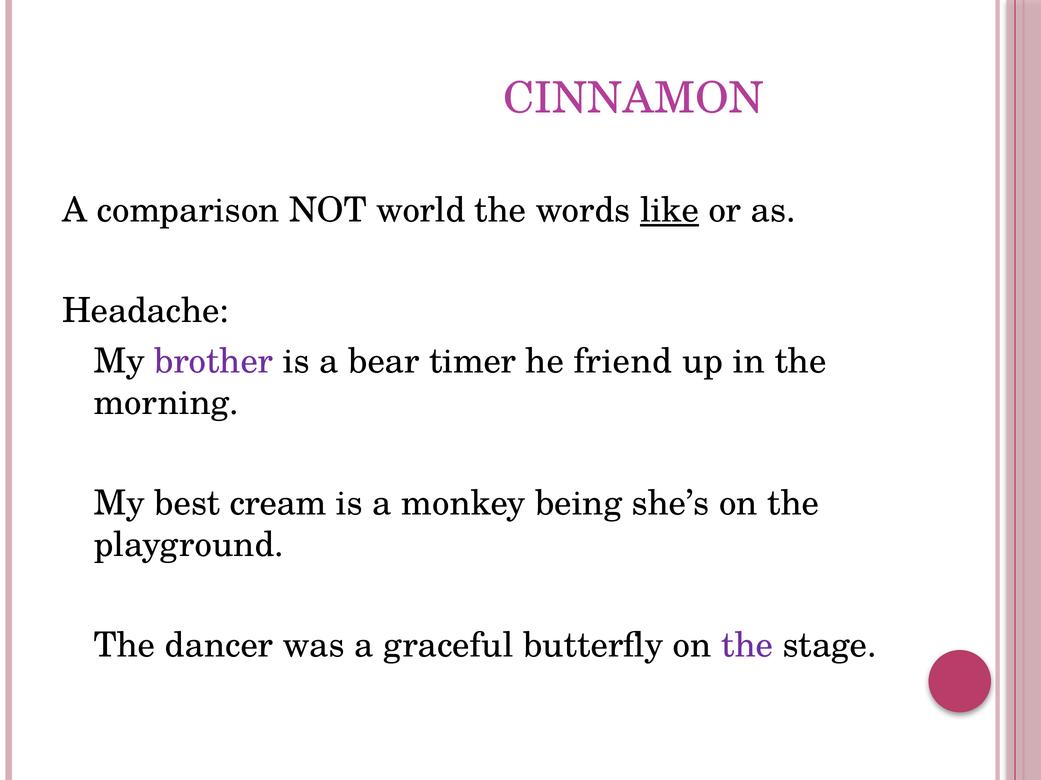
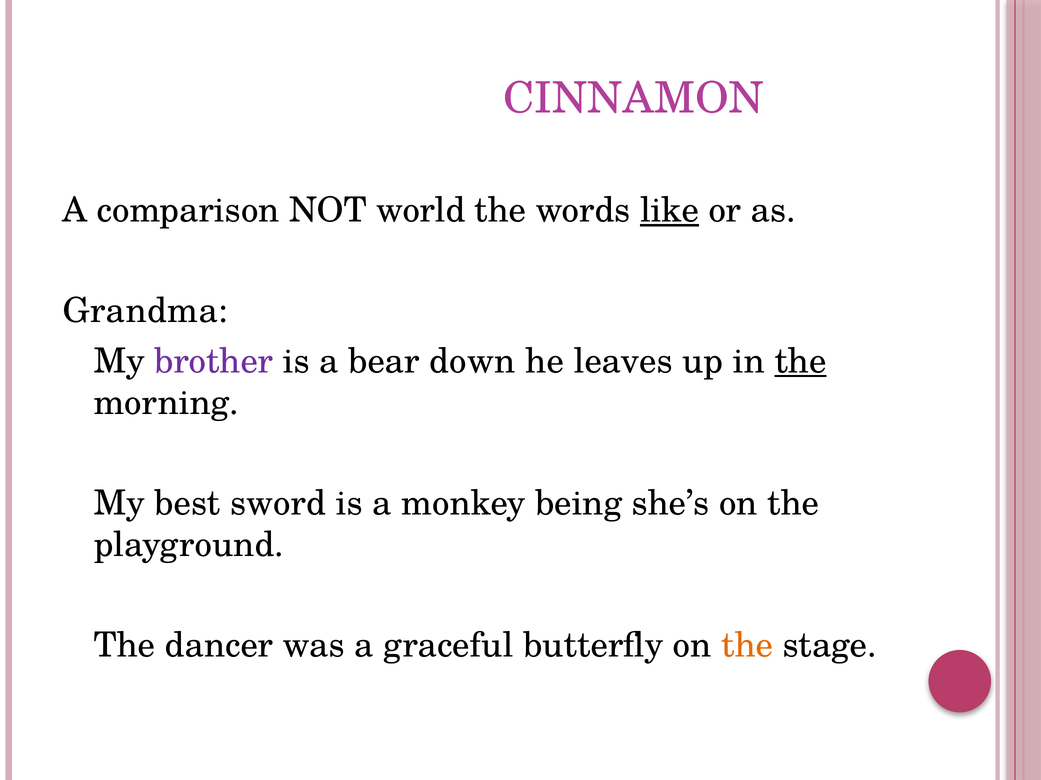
Headache: Headache -> Grandma (145, 311)
timer: timer -> down (472, 362)
friend: friend -> leaves (623, 362)
the underline: none -> present (801, 362)
cream: cream -> sword (278, 504)
the colour: purple -> orange (747, 646)
